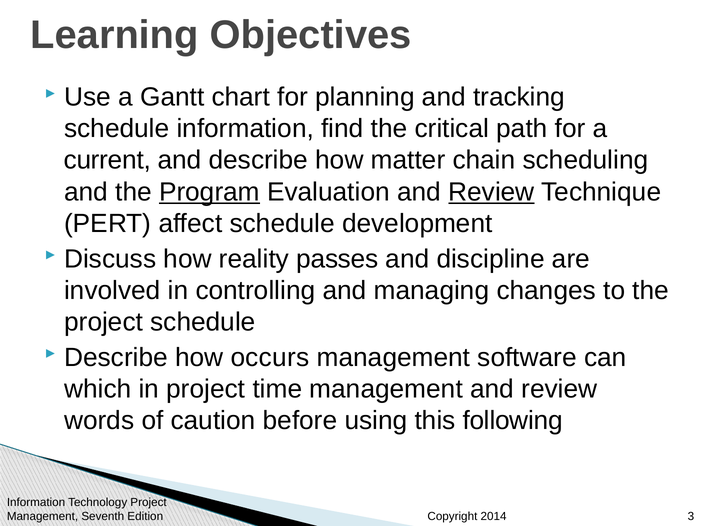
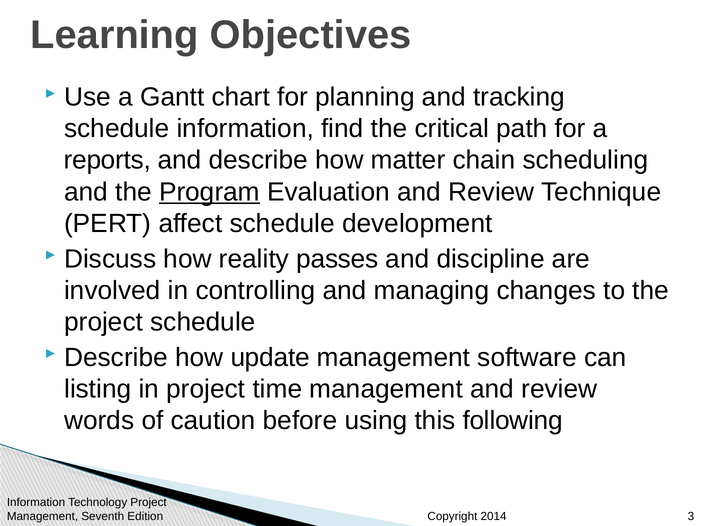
current: current -> reports (107, 160)
Review underline: present -> none (491, 192)
occurs: occurs -> update (270, 357)
which: which -> listing (98, 389)
